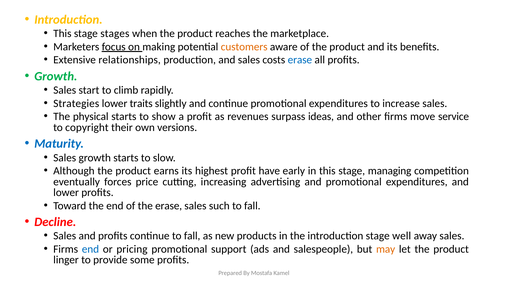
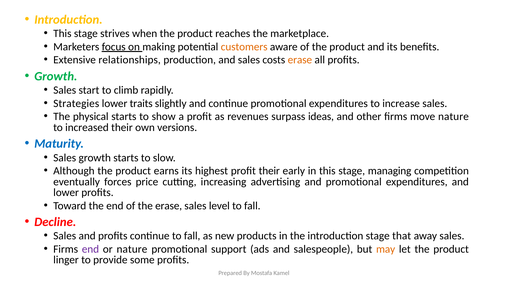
stages: stages -> strives (115, 34)
erase colour: blue -> orange (300, 60)
move service: service -> nature (453, 116)
copyright: copyright -> increased (87, 127)
profit have: have -> their (269, 171)
such: such -> level (219, 206)
well: well -> that (402, 236)
end colour: blue -> purple (90, 249)
or pricing: pricing -> nature (132, 249)
